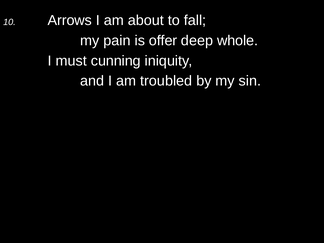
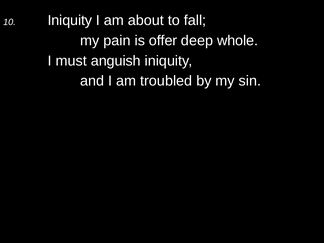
10 Arrows: Arrows -> Iniquity (70, 20)
cunning: cunning -> anguish (116, 61)
